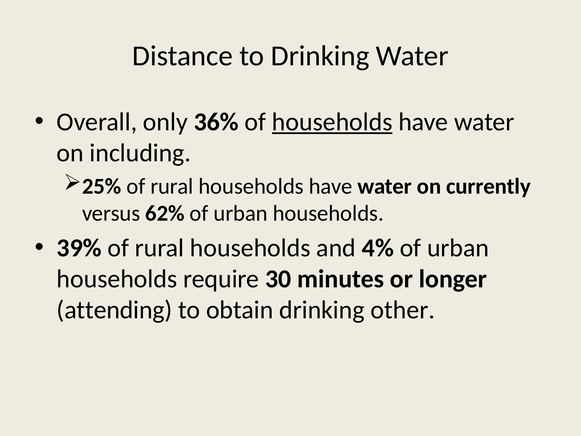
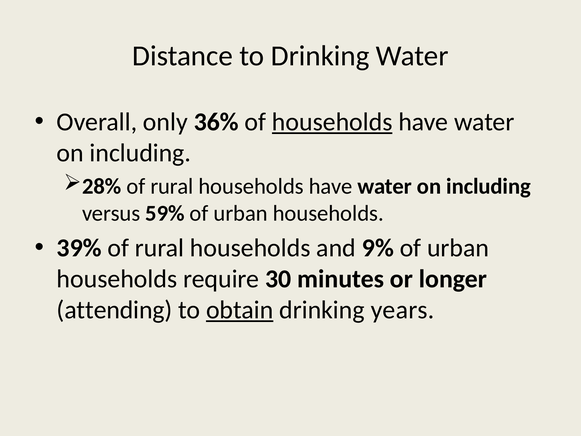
25%: 25% -> 28% (102, 186)
currently: currently -> including (489, 186)
62%: 62% -> 59% (165, 213)
4%: 4% -> 9% (378, 248)
obtain underline: none -> present (240, 310)
other: other -> years (403, 310)
